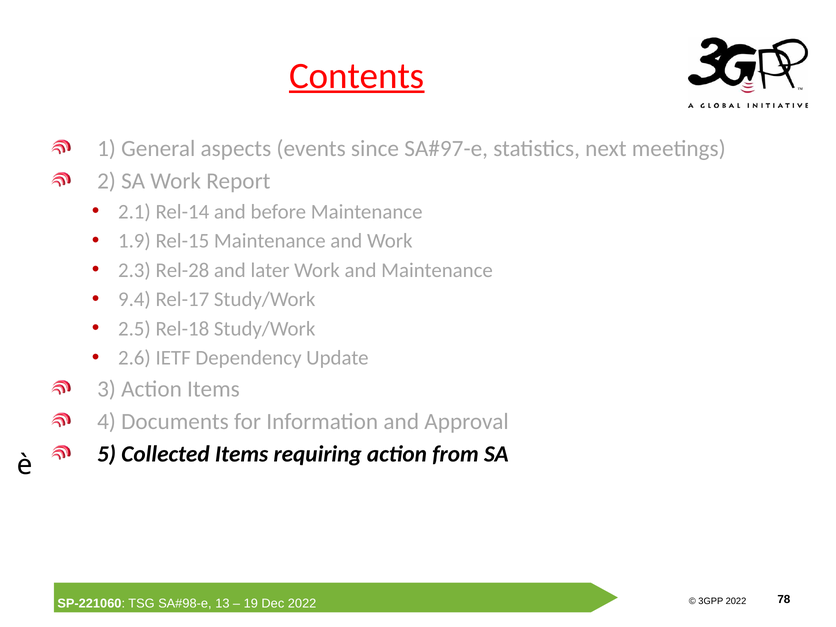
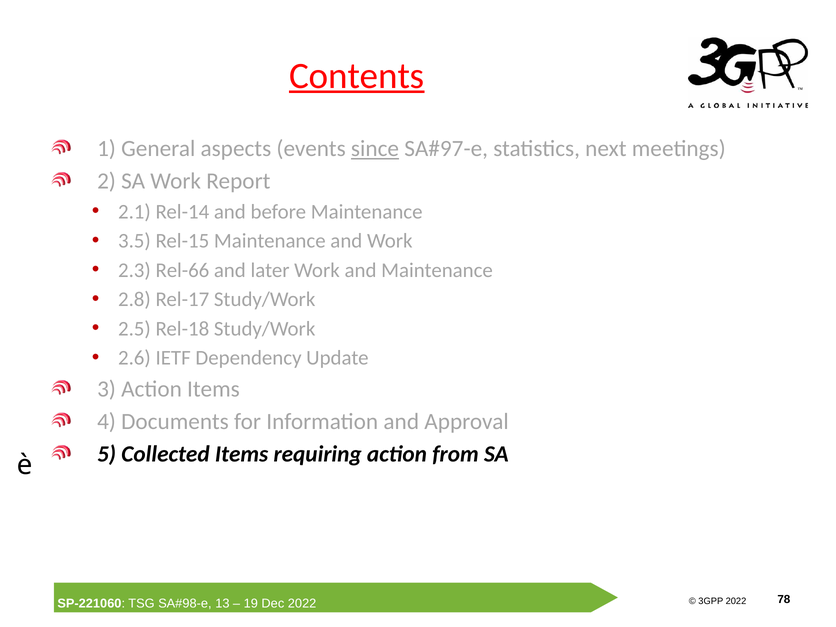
since underline: none -> present (375, 149)
1.9: 1.9 -> 3.5 (134, 241)
Rel-28: Rel-28 -> Rel-66 (182, 270)
9.4: 9.4 -> 2.8 (134, 299)
